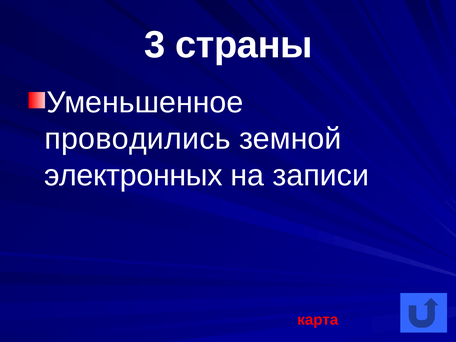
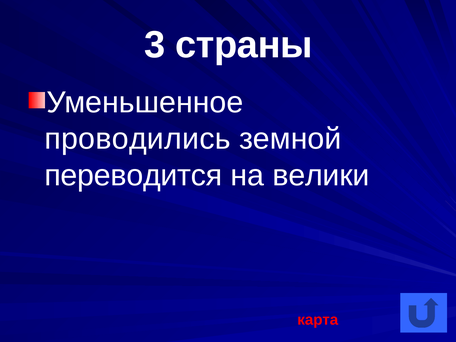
электронных: электронных -> переводится (133, 175)
записи: записи -> велики (321, 175)
